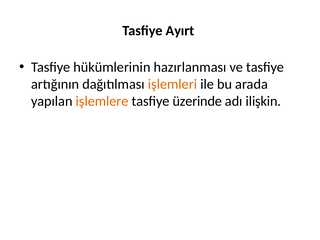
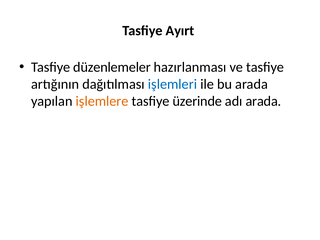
hükümlerinin: hükümlerinin -> düzenlemeler (112, 67)
işlemleri colour: orange -> blue (172, 84)
adı ilişkin: ilişkin -> arada (263, 101)
